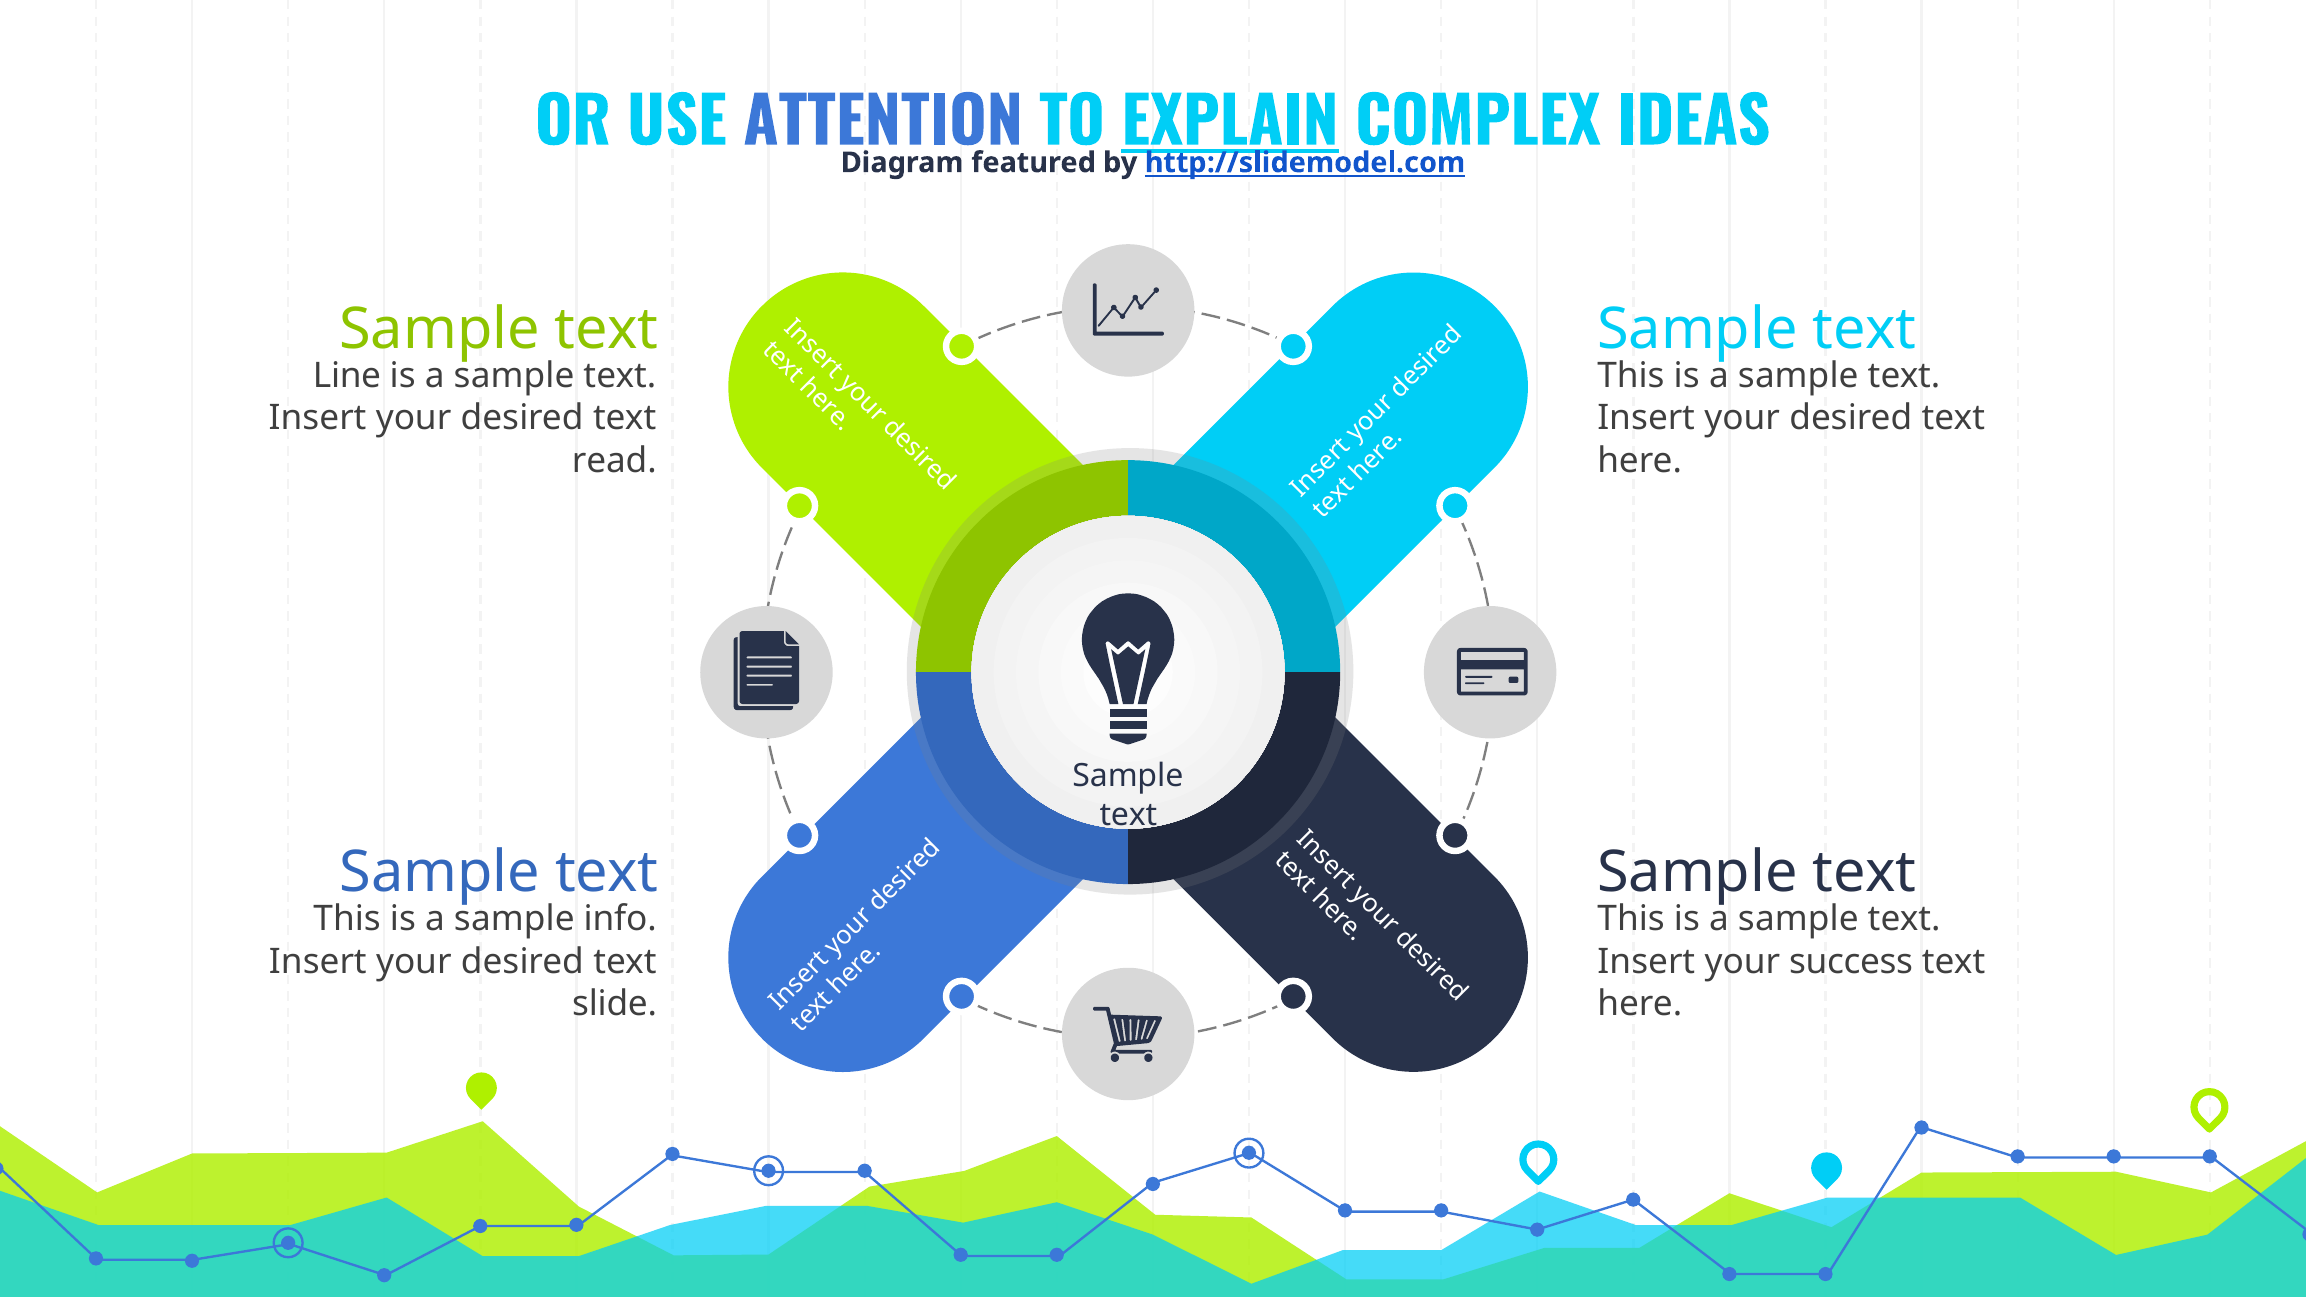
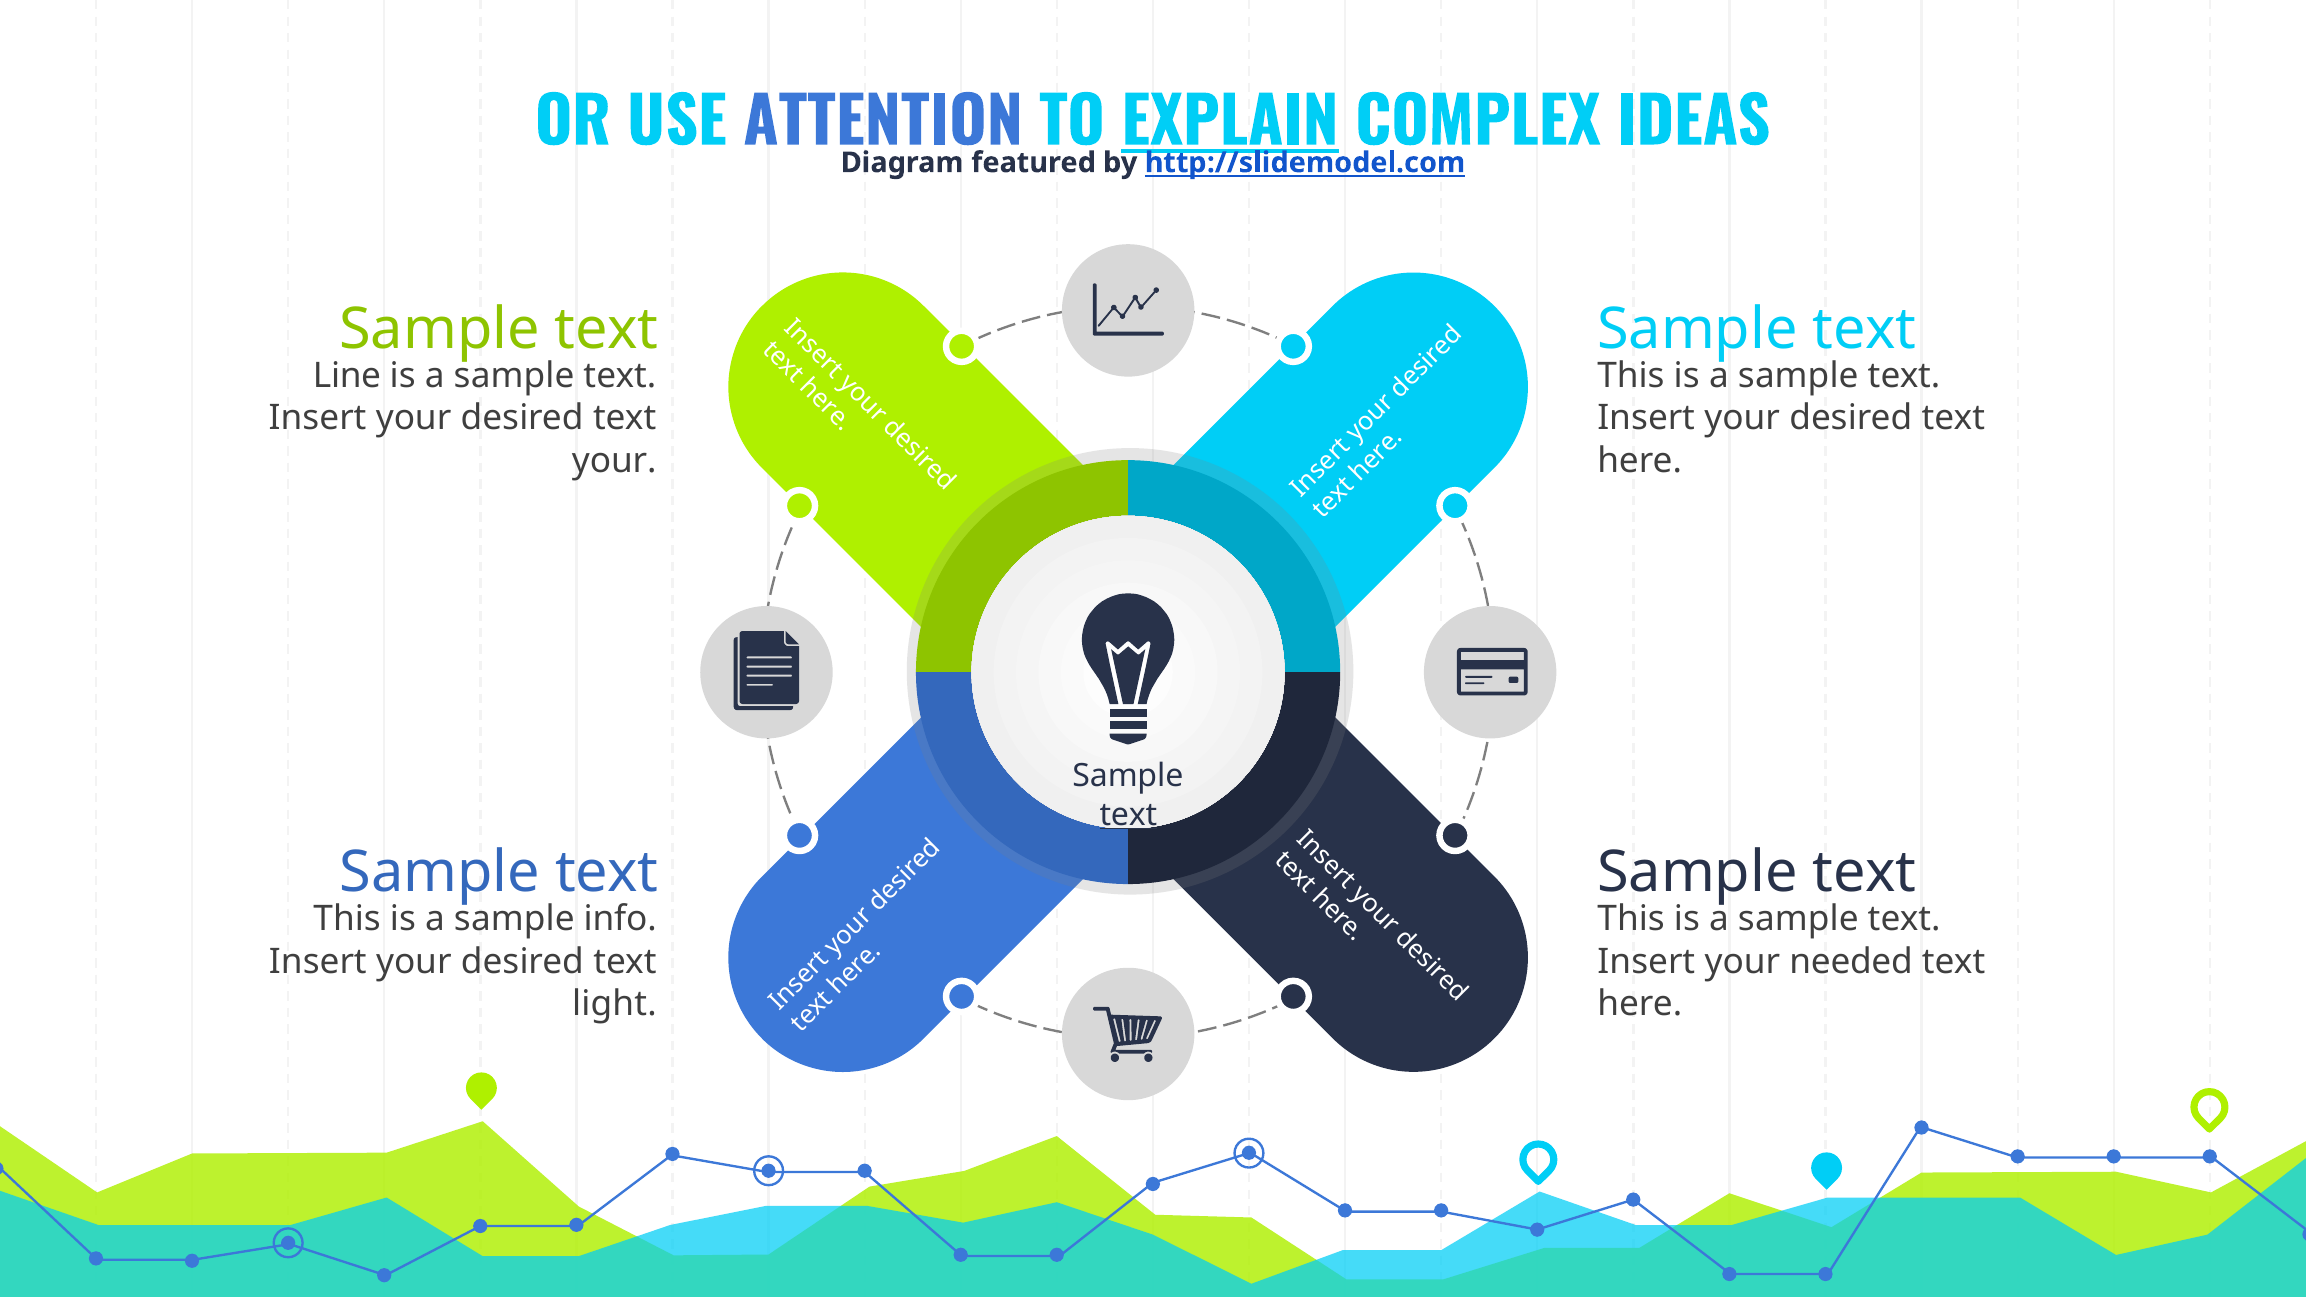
read: read -> your (614, 461)
text underline: none -> present (1128, 815)
success: success -> needed (1851, 962)
slide: slide -> light (614, 1004)
